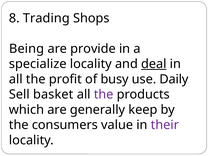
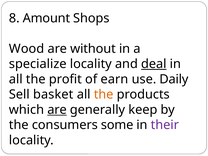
Trading: Trading -> Amount (46, 18)
Being: Being -> Wood (27, 49)
provide: provide -> without (93, 49)
busy: busy -> earn (114, 79)
the colour: purple -> orange (104, 94)
are underline: none -> present (57, 110)
value: value -> some (117, 125)
